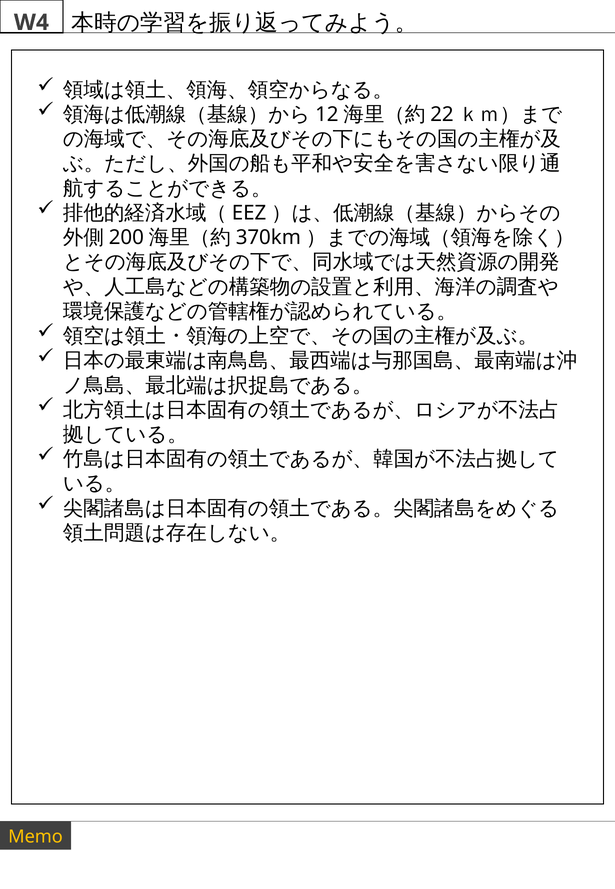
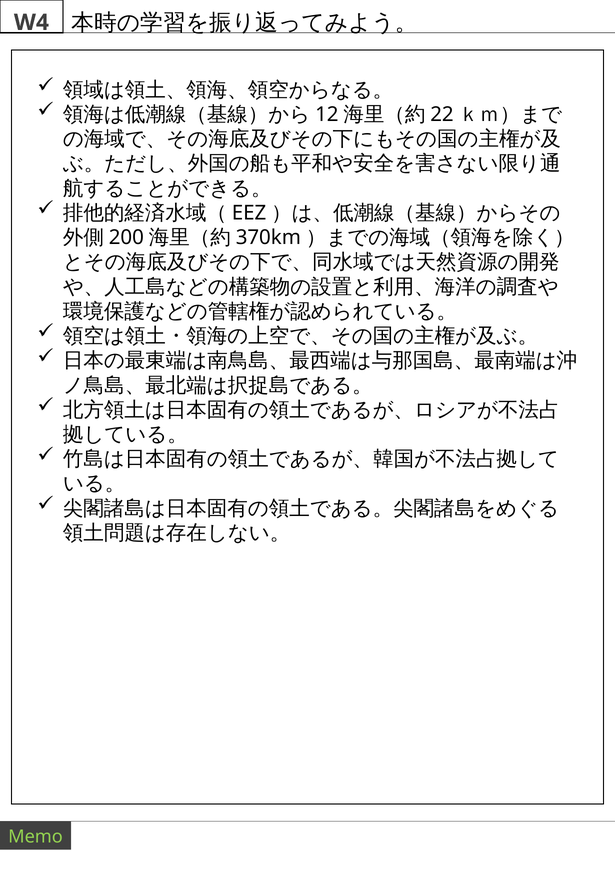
Memo colour: yellow -> light green (36, 836)
